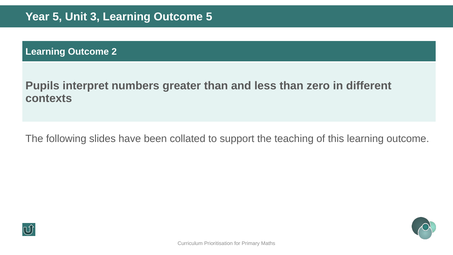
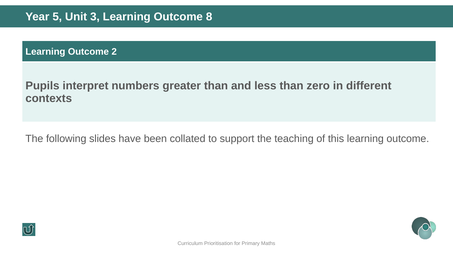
Outcome 5: 5 -> 8 (209, 17)
